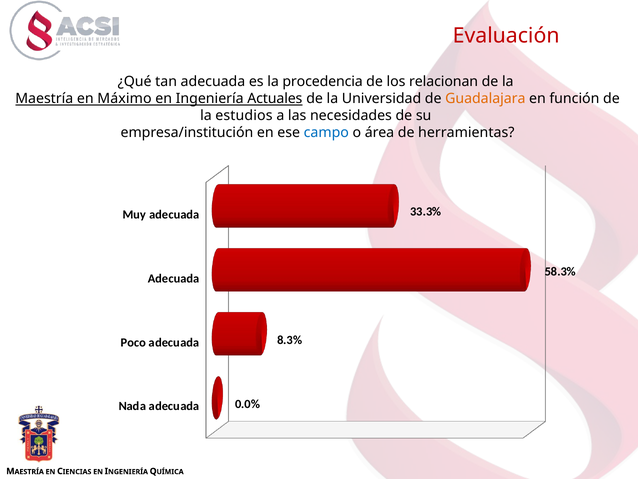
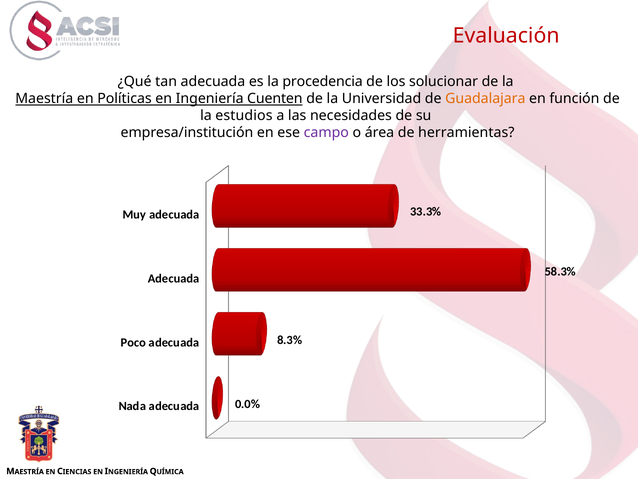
relacionan: relacionan -> solucionar (444, 81)
Máximo: Máximo -> Políticas (125, 98)
Actuales: Actuales -> Cuenten (275, 98)
campo colour: blue -> purple (326, 132)
